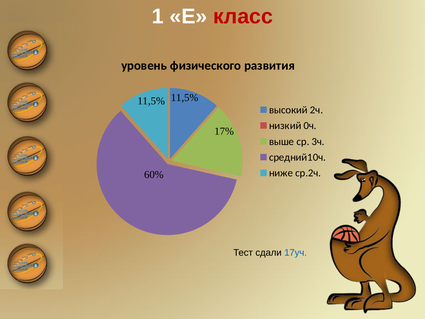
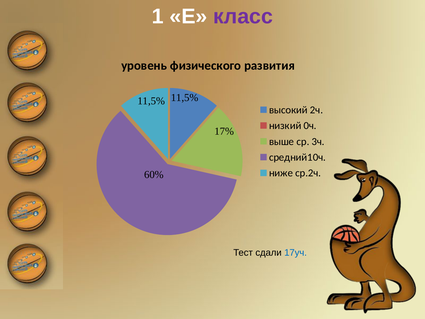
класс colour: red -> purple (243, 16)
